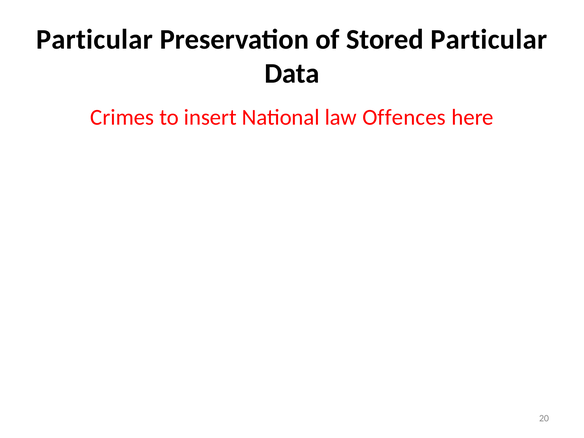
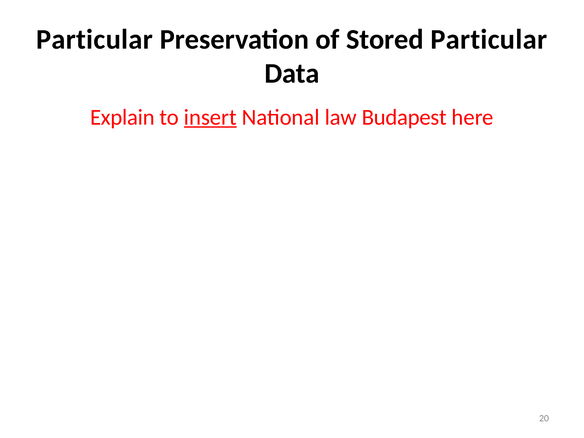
Crimes: Crimes -> Explain (122, 117)
insert underline: none -> present (210, 117)
Offences: Offences -> Budapest (404, 117)
